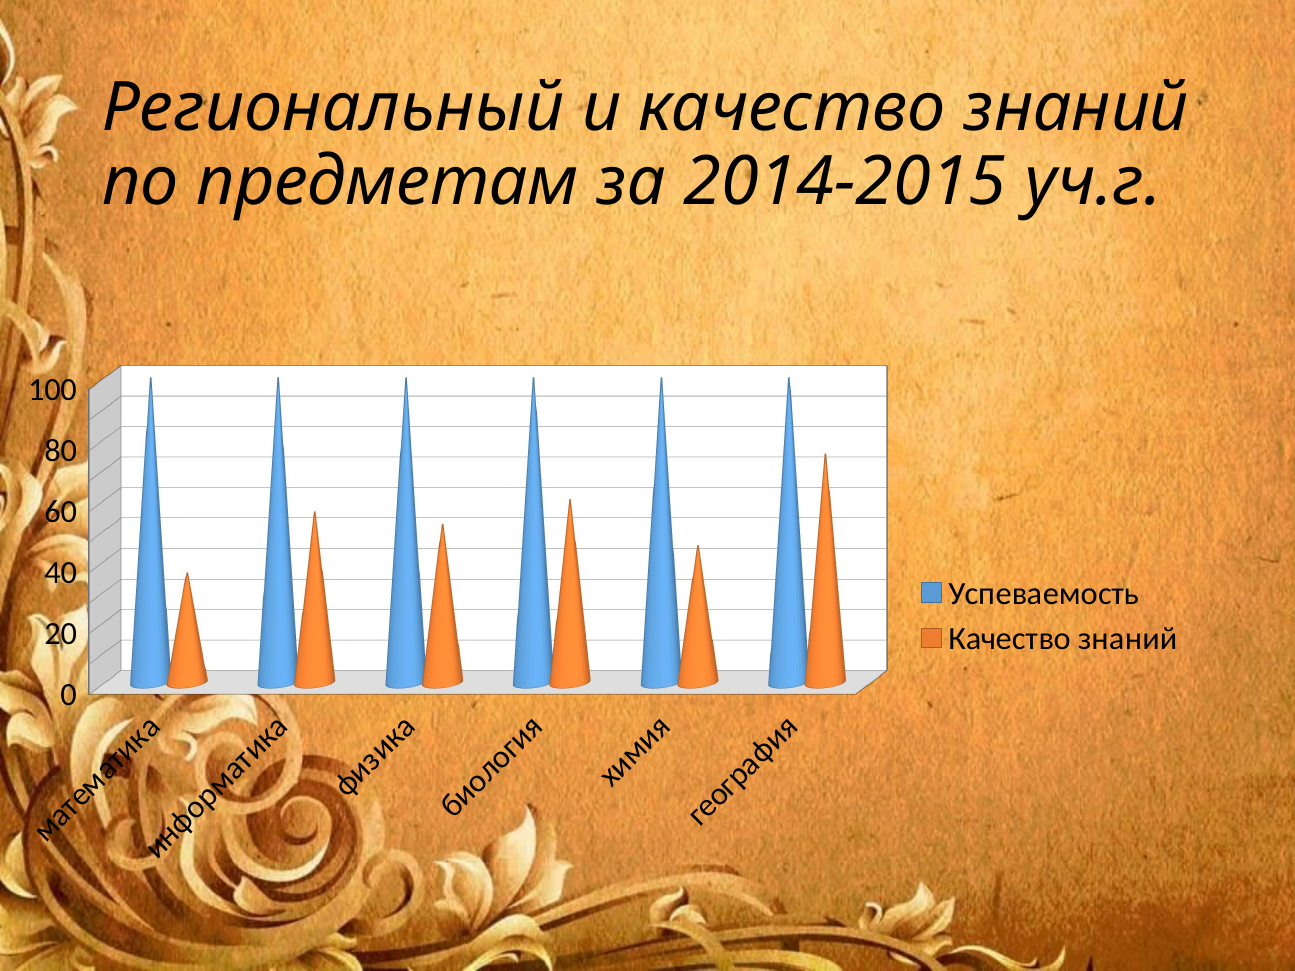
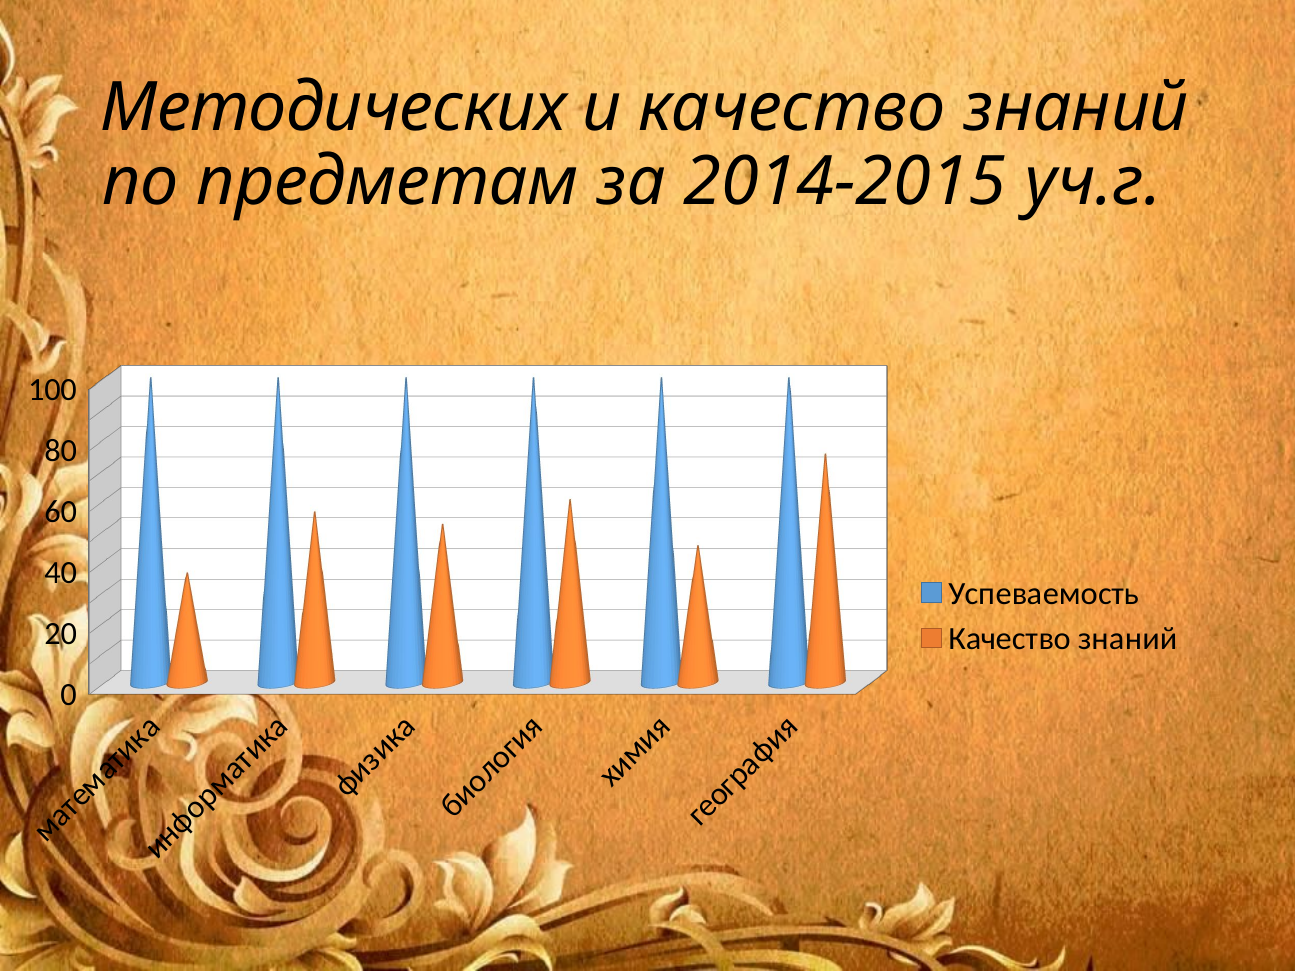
Региональный: Региональный -> Методических (334, 108)
